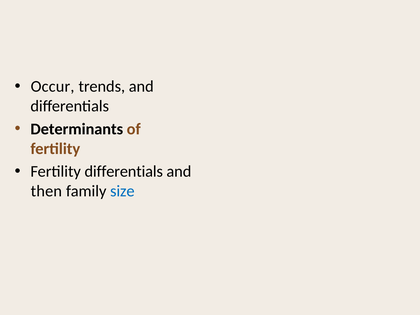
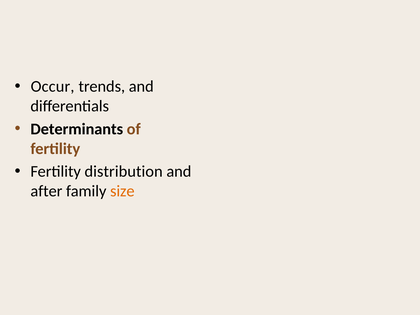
Fertility differentials: differentials -> distribution (124, 172)
then: then -> after (46, 191)
size colour: blue -> orange (122, 191)
